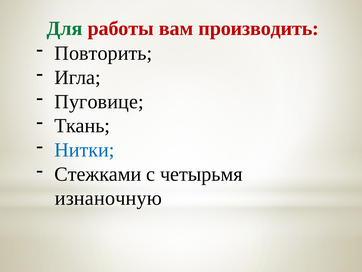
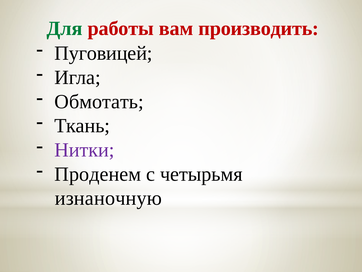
Повторить: Повторить -> Пуговицей (103, 53)
Пуговице: Пуговице -> Обмотать (99, 101)
Нитки colour: blue -> purple (85, 150)
Стежками: Стежками -> Проденем (98, 174)
